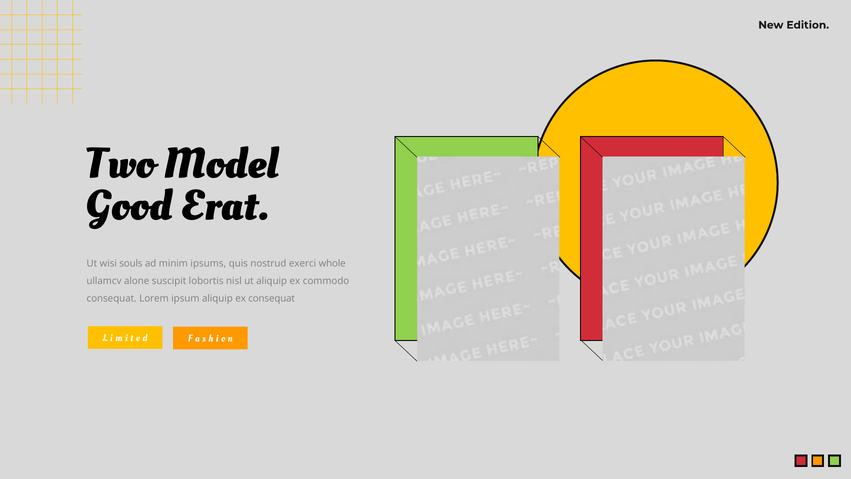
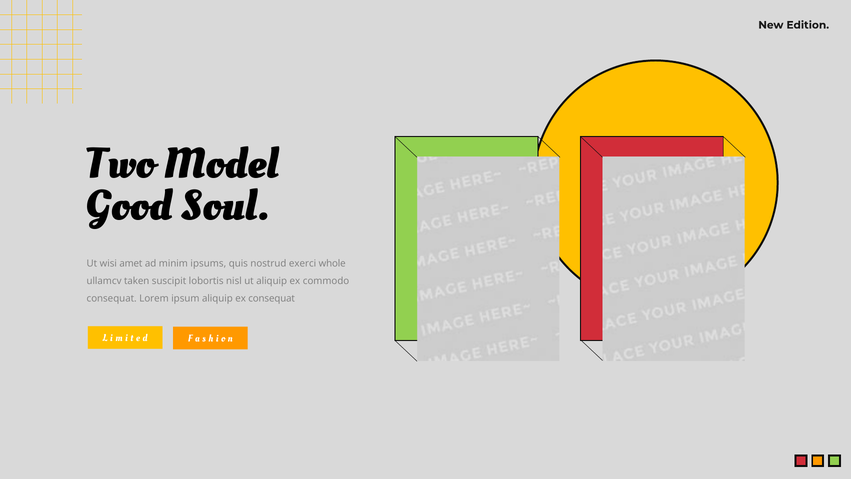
Erat: Erat -> Soul (225, 205)
souls: souls -> amet (131, 263)
alone: alone -> taken (137, 281)
